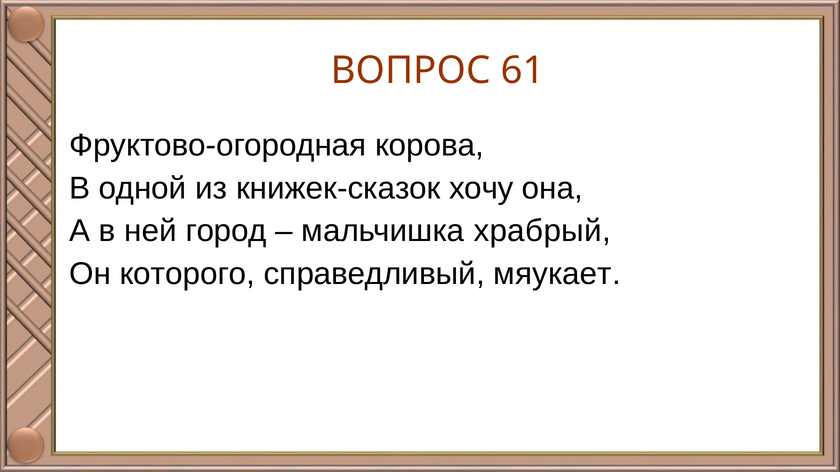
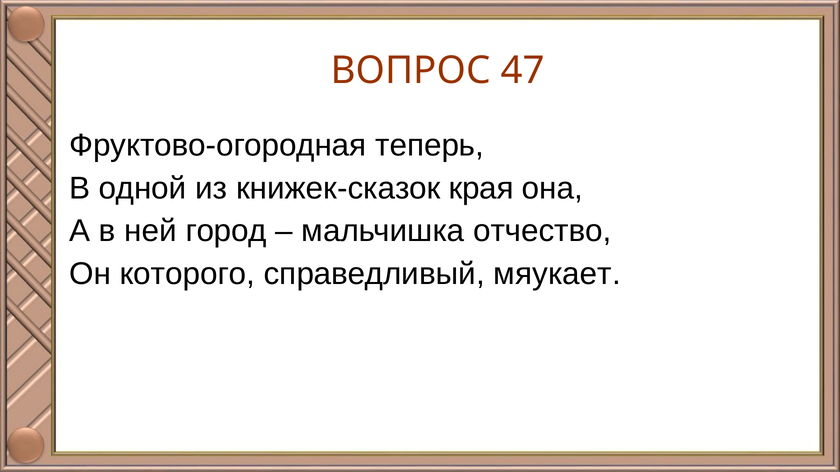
61: 61 -> 47 (523, 71)
корова: корова -> теперь (430, 146)
хочу: хочу -> края (481, 189)
храбрый: храбрый -> отчество (542, 231)
